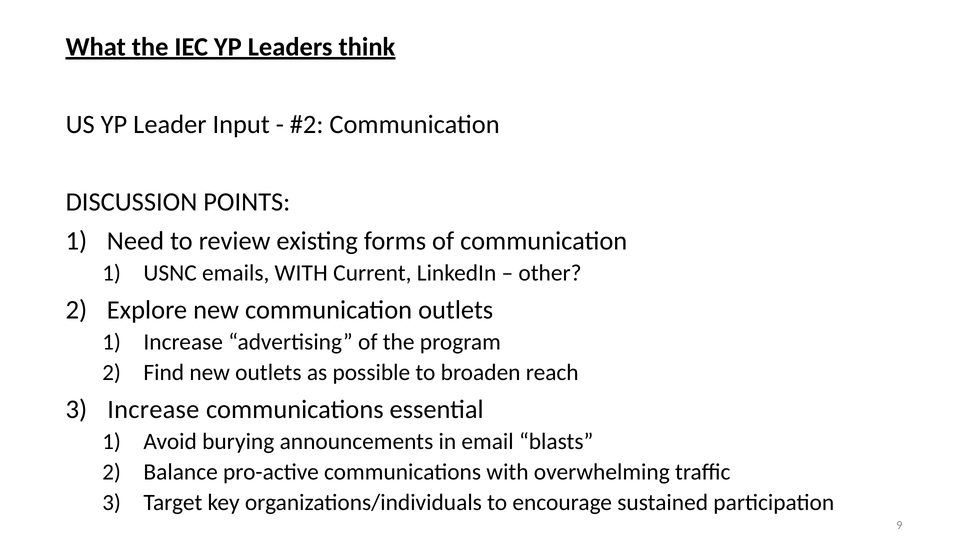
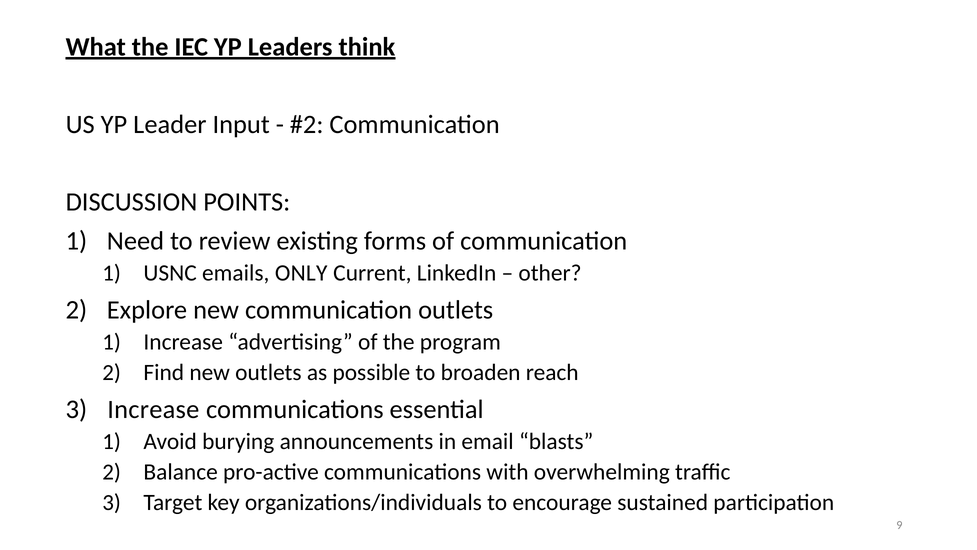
emails WITH: WITH -> ONLY (301, 273)
